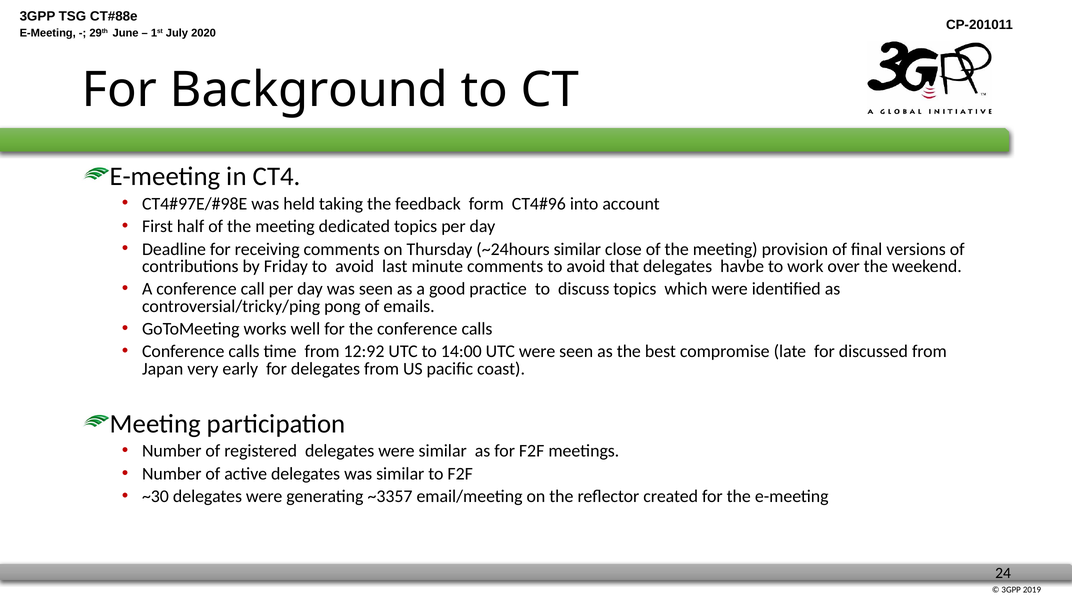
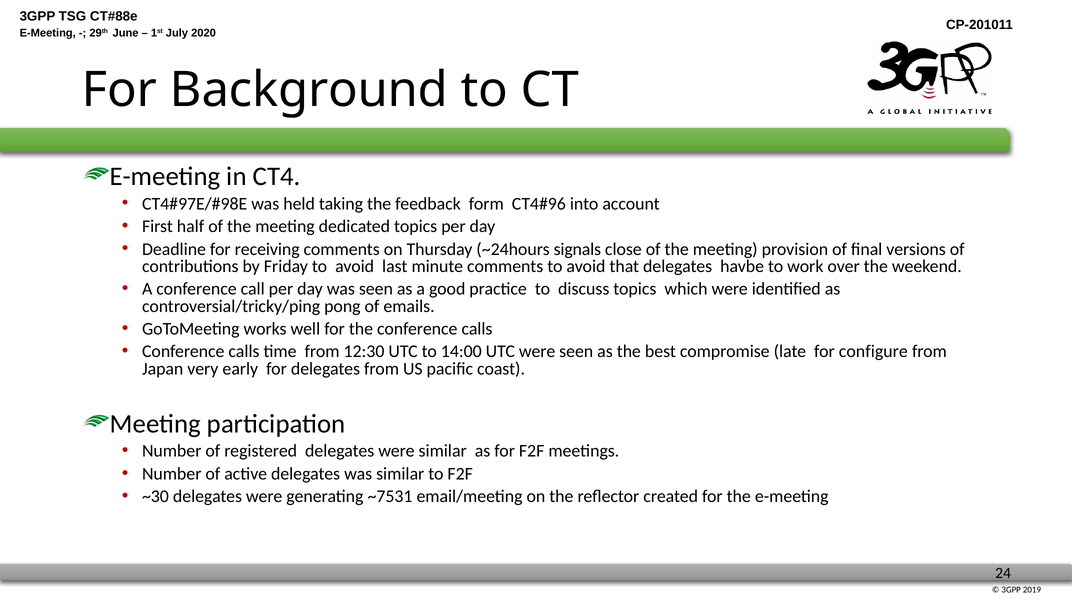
~24hours similar: similar -> signals (577, 249)
12:92: 12:92 -> 12:30 (364, 352)
discussed: discussed -> configure (873, 352)
~3357: ~3357 -> ~7531 (390, 497)
